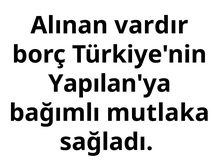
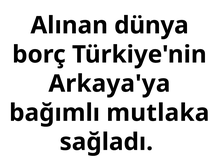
vardır: vardır -> dünya (151, 25)
Yapılan'ya: Yapılan'ya -> Arkaya'ya (109, 84)
